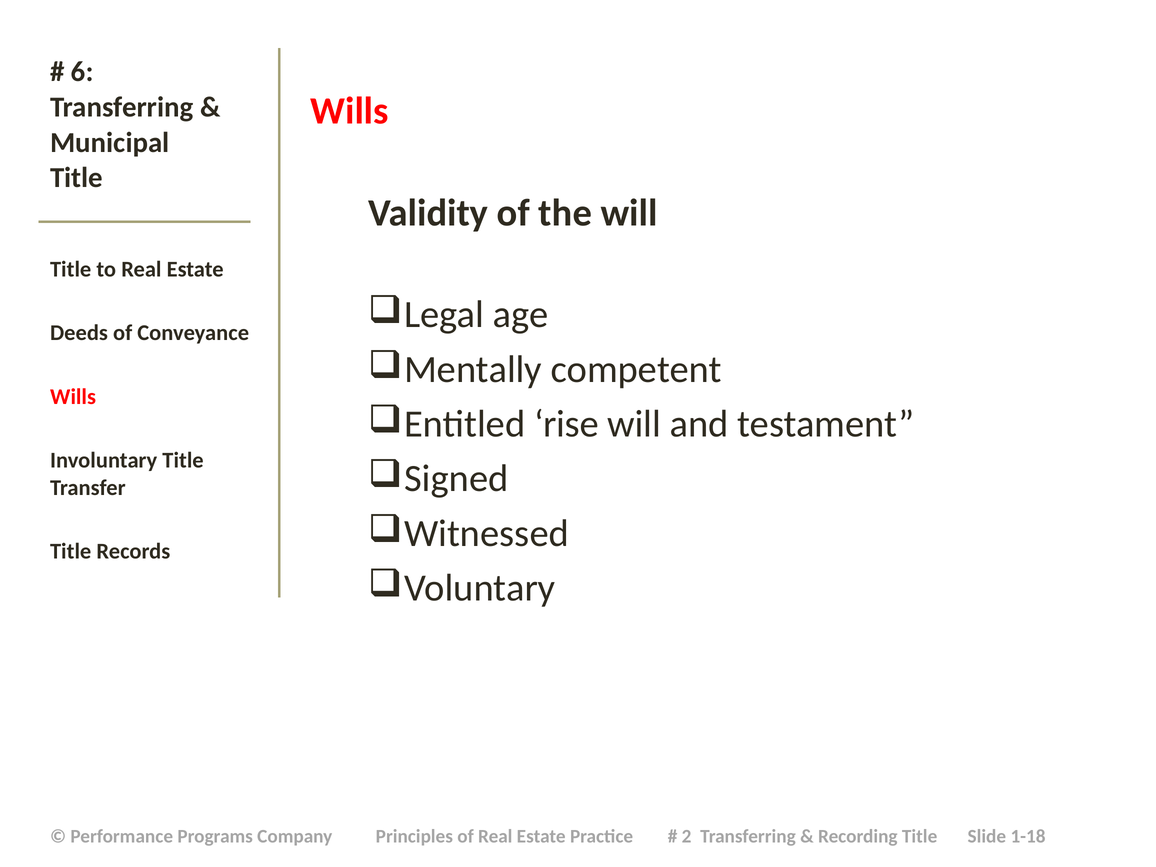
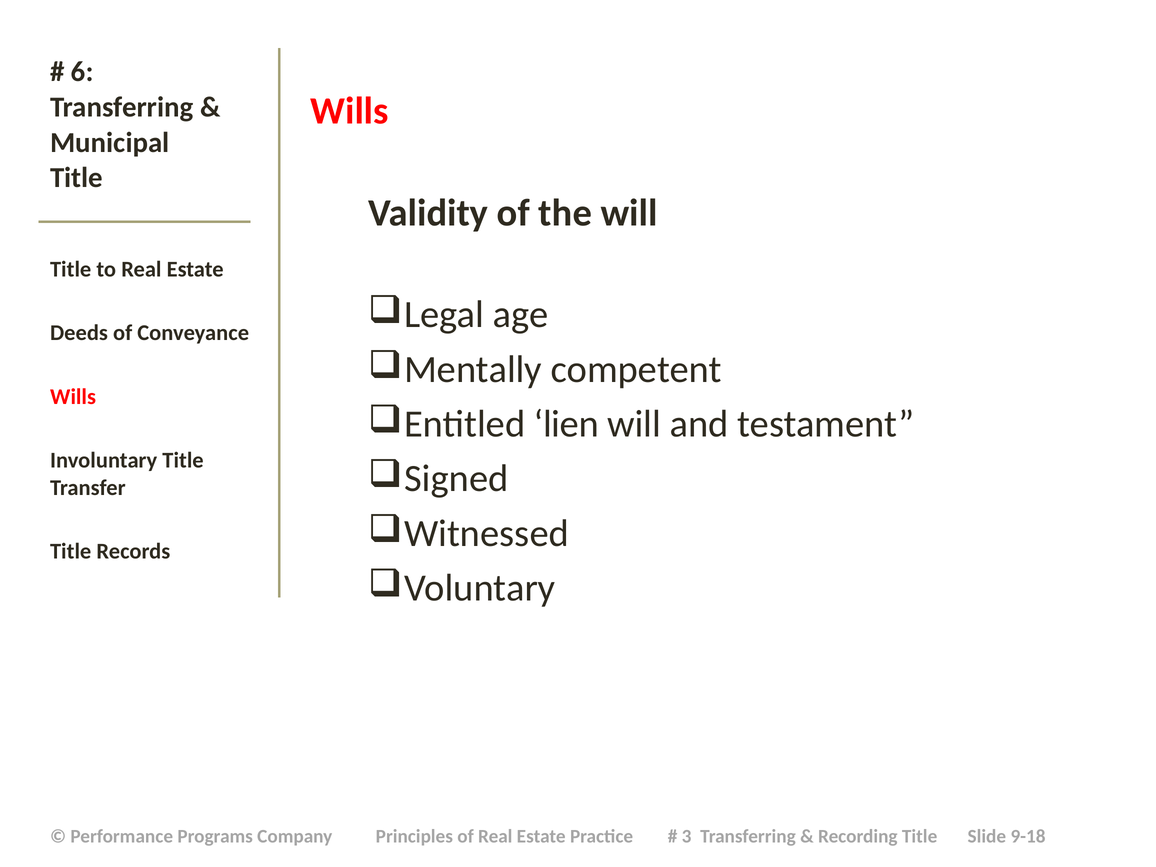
rise: rise -> lien (566, 424)
2: 2 -> 3 (687, 837)
1-18: 1-18 -> 9-18 (1028, 837)
